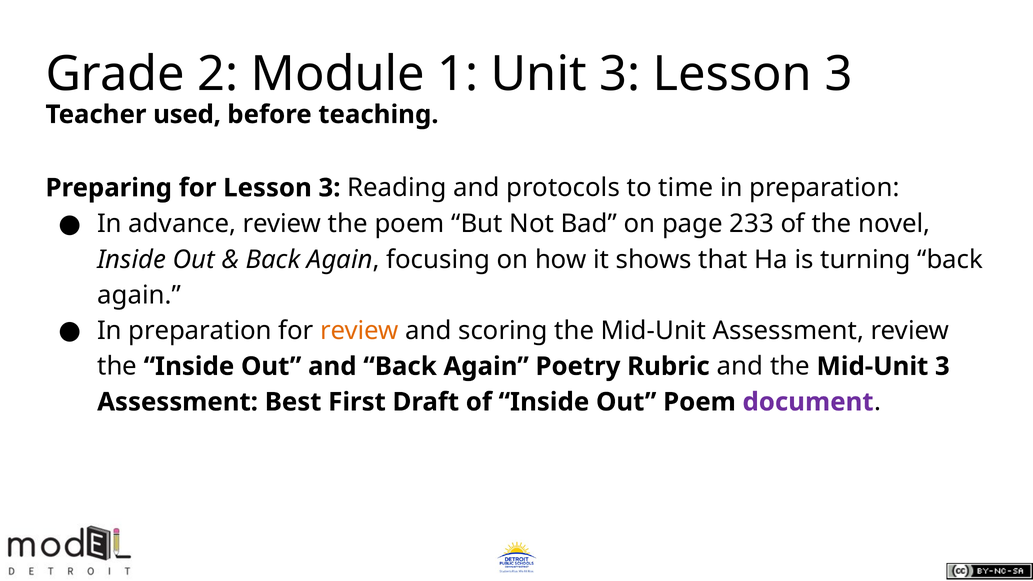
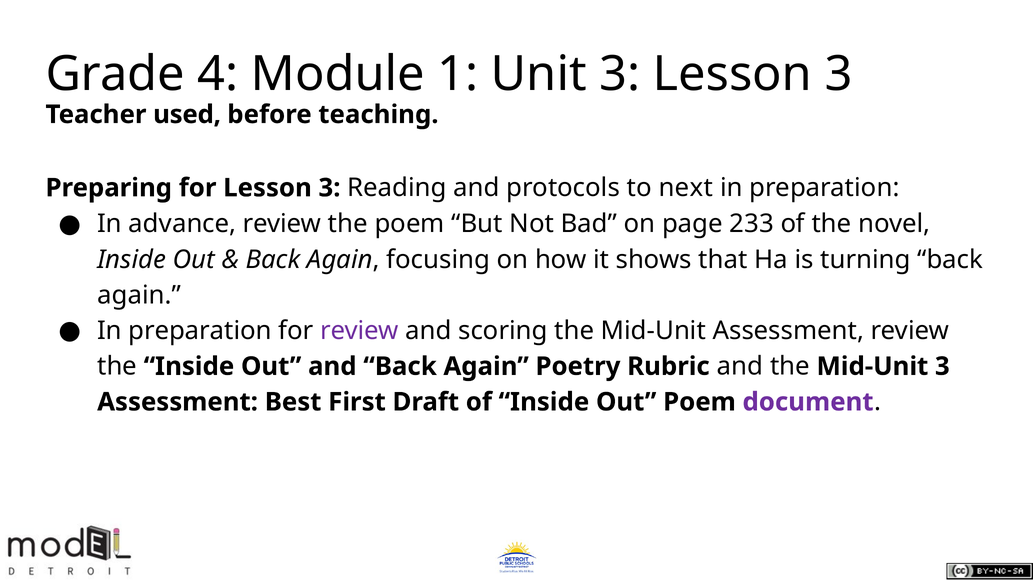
2: 2 -> 4 (218, 74)
time: time -> next (686, 188)
review colour: orange -> purple (359, 331)
